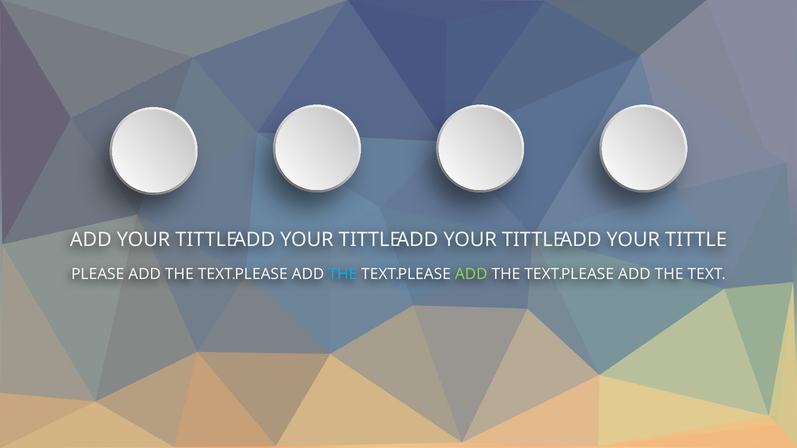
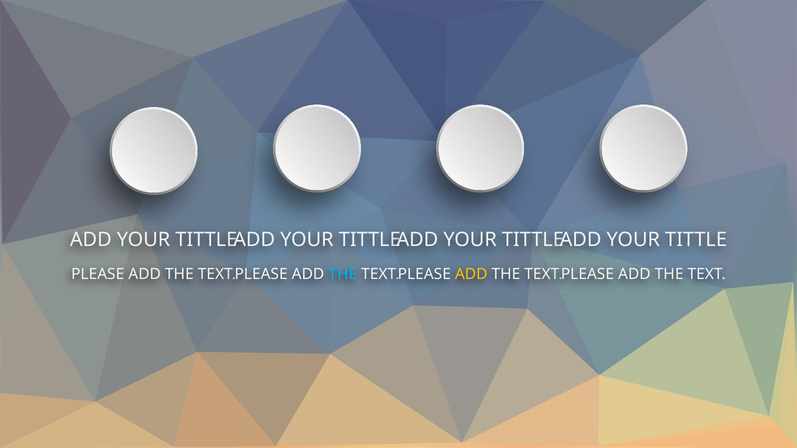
ADD colour: light green -> yellow (471, 274)
